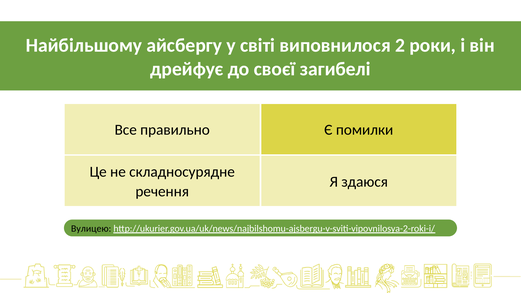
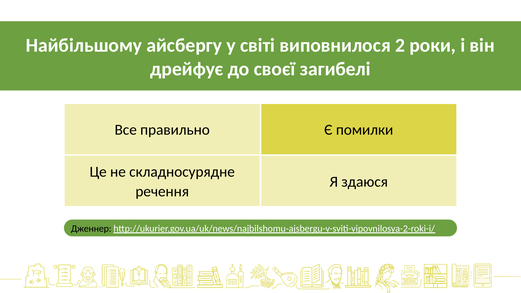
Вулицею: Вулицею -> Дженнер (91, 229)
